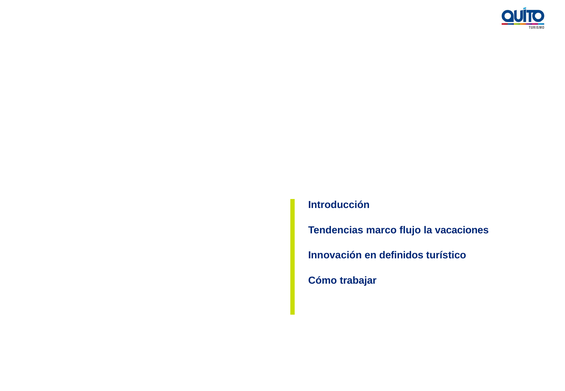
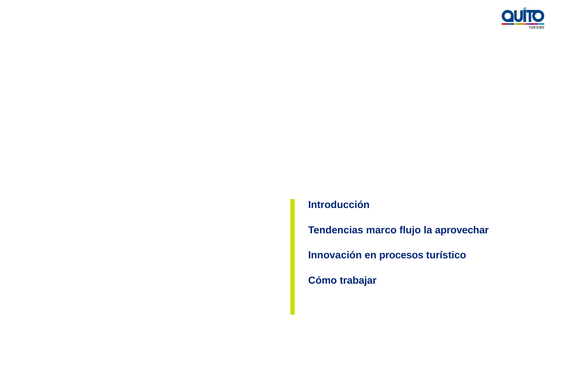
vacaciones: vacaciones -> aprovechar (462, 230)
definidos: definidos -> procesos (401, 255)
